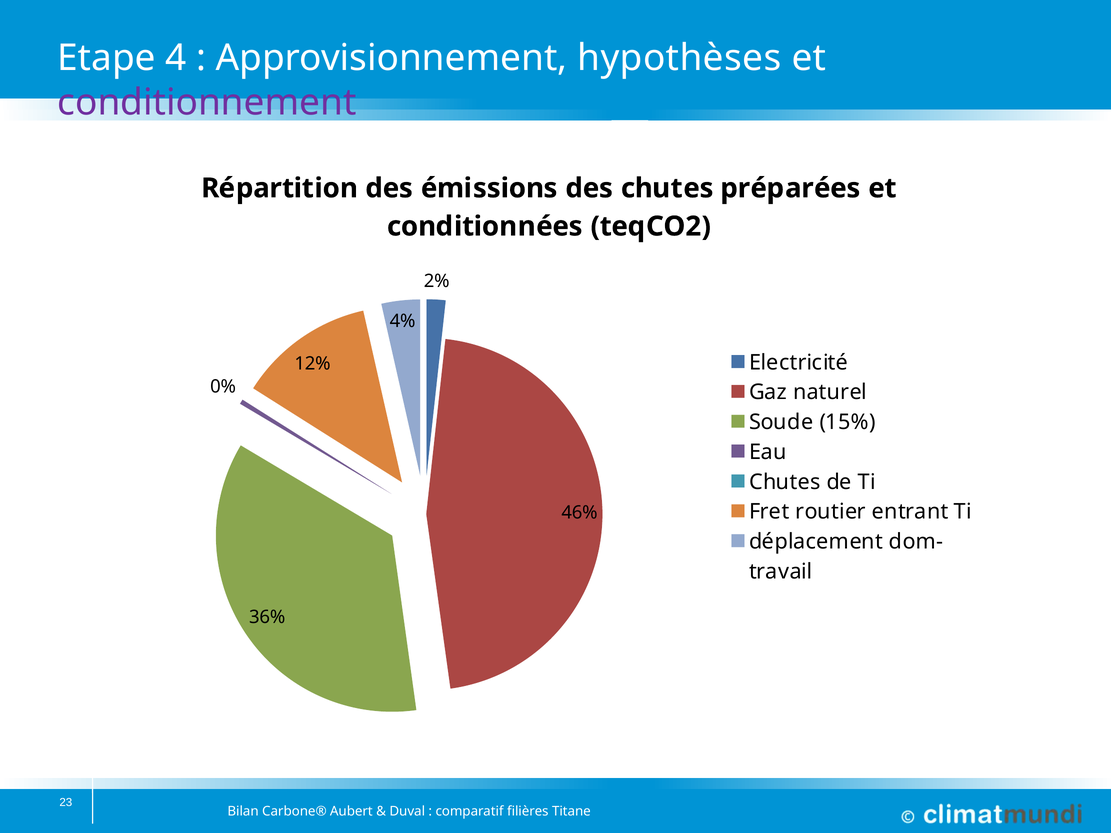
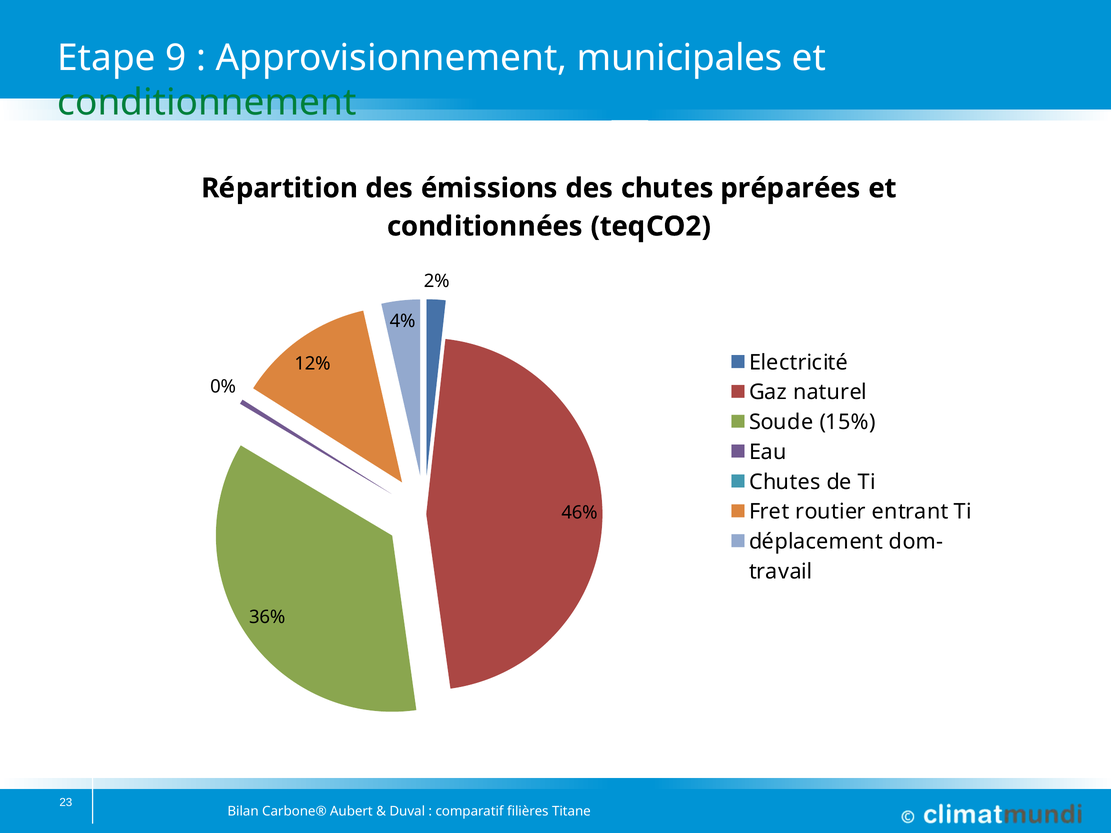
4: 4 -> 9 (176, 58)
hypothèses: hypothèses -> municipales (680, 58)
conditionnement colour: purple -> green (207, 103)
